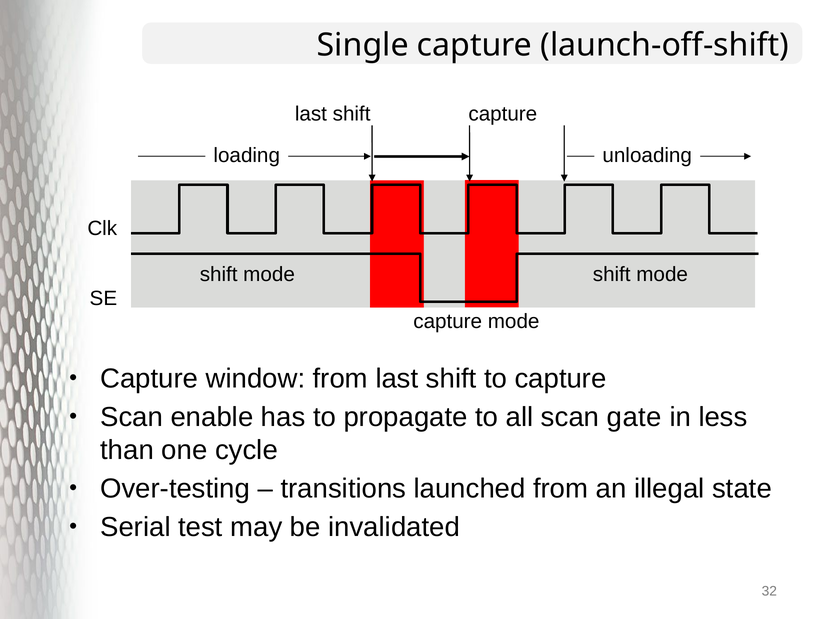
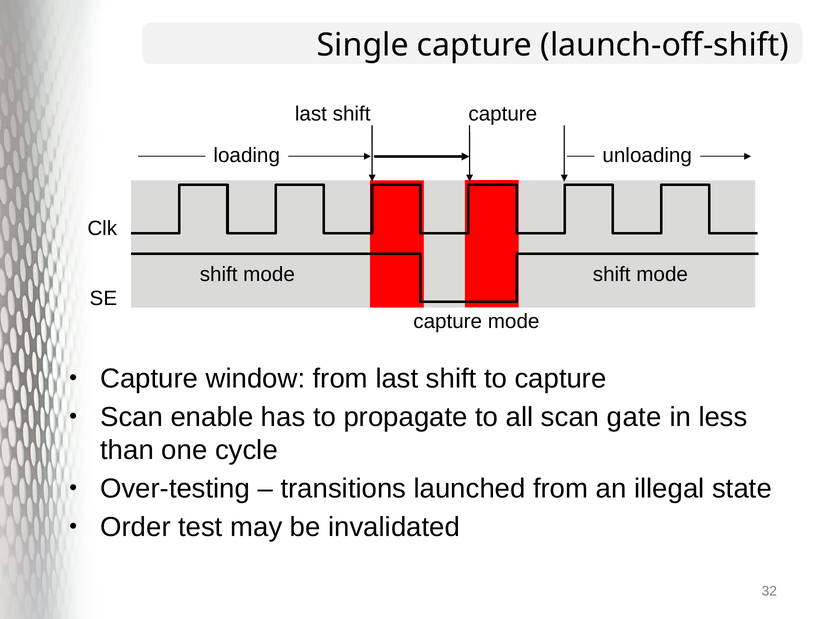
Serial: Serial -> Order (136, 528)
